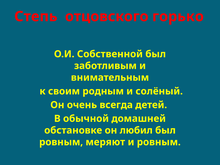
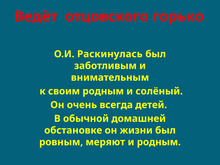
Степь: Степь -> Ведёт (36, 16)
Собственной: Собственной -> Раскинулась (110, 54)
любил: любил -> жизни (136, 130)
и ровным: ровным -> родным (159, 142)
